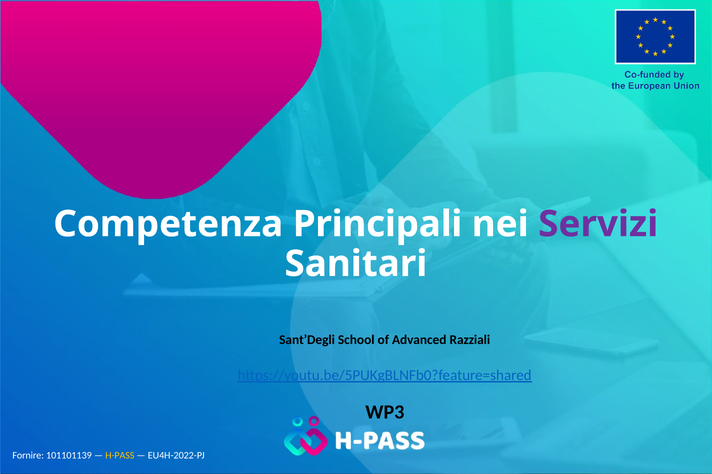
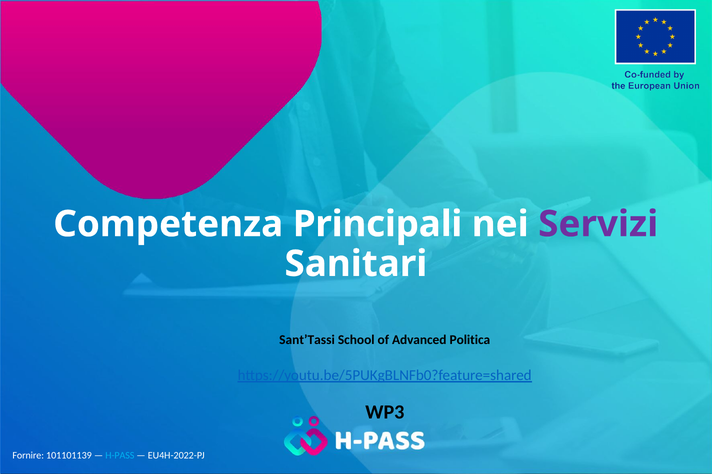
Sant’Degli: Sant’Degli -> Sant’Tassi (307, 340)
Razziali: Razziali -> Politica (470, 340)
H-PASS colour: yellow -> light blue (120, 456)
